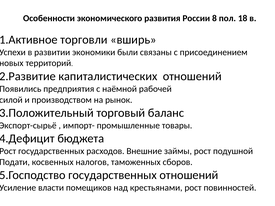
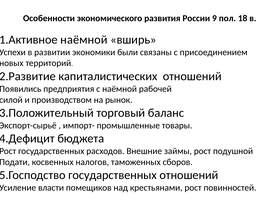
8: 8 -> 9 (214, 18)
торговли: торговли -> наёмной (84, 40)
